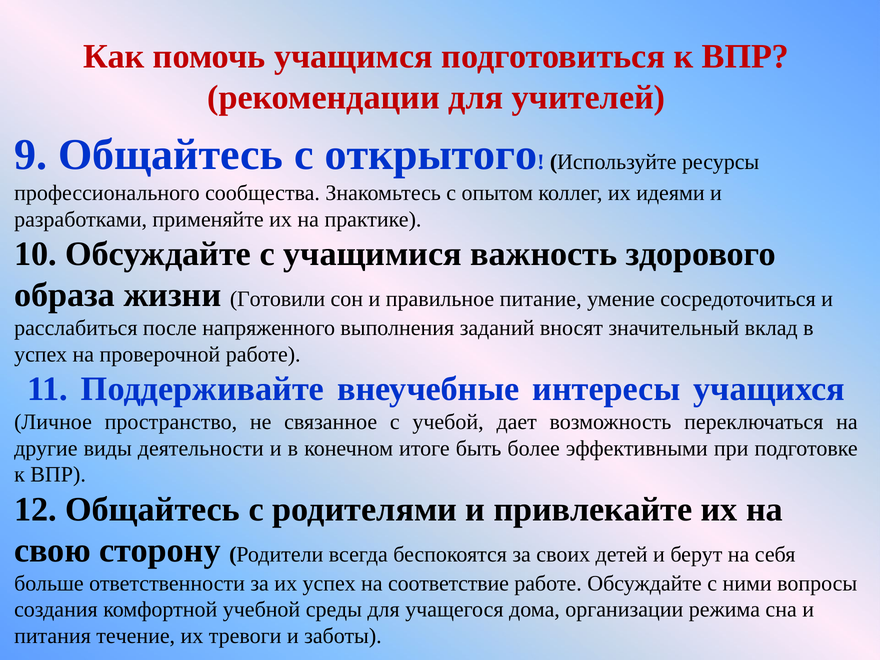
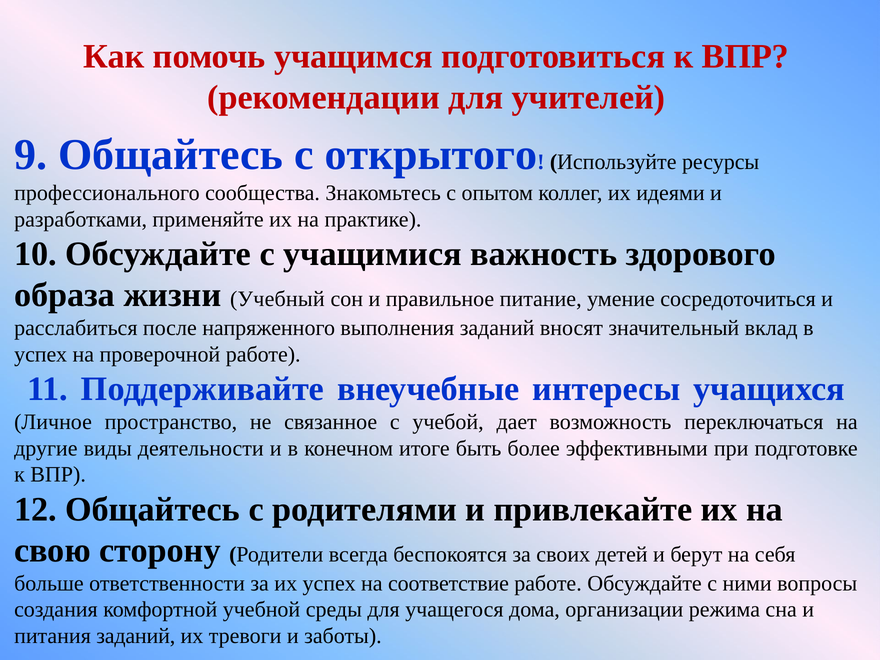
Готовили: Готовили -> Учебный (277, 299)
питания течение: течение -> заданий (136, 636)
